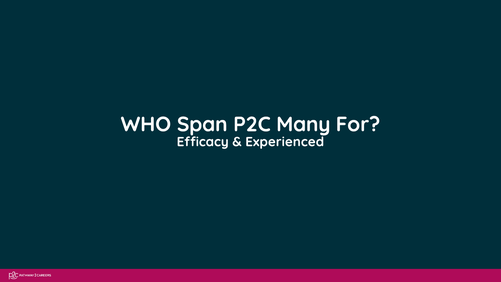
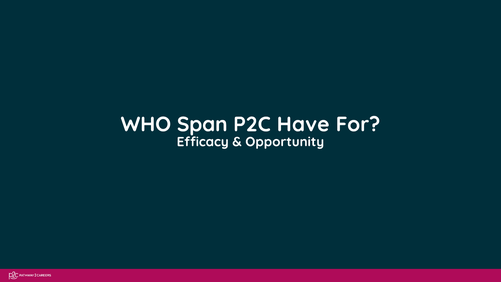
Many: Many -> Have (303, 124)
Experienced: Experienced -> Opportunity (285, 142)
